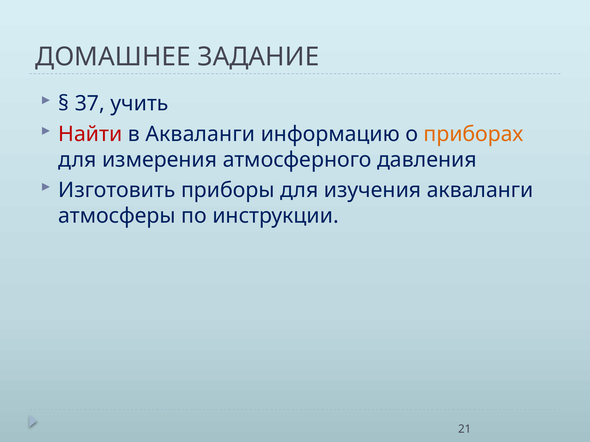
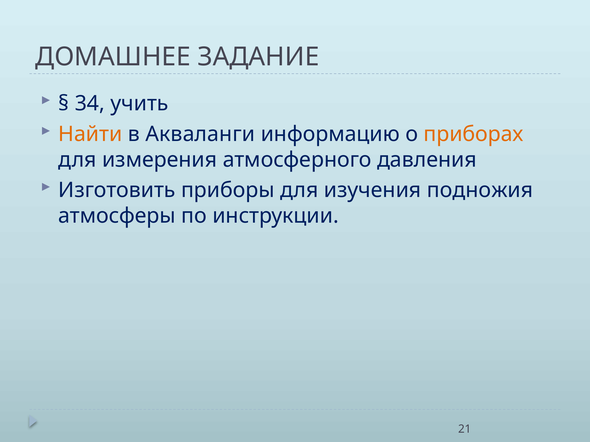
37: 37 -> 34 (90, 104)
Найти colour: red -> orange (90, 134)
изучения акваланги: акваланги -> подножия (480, 190)
